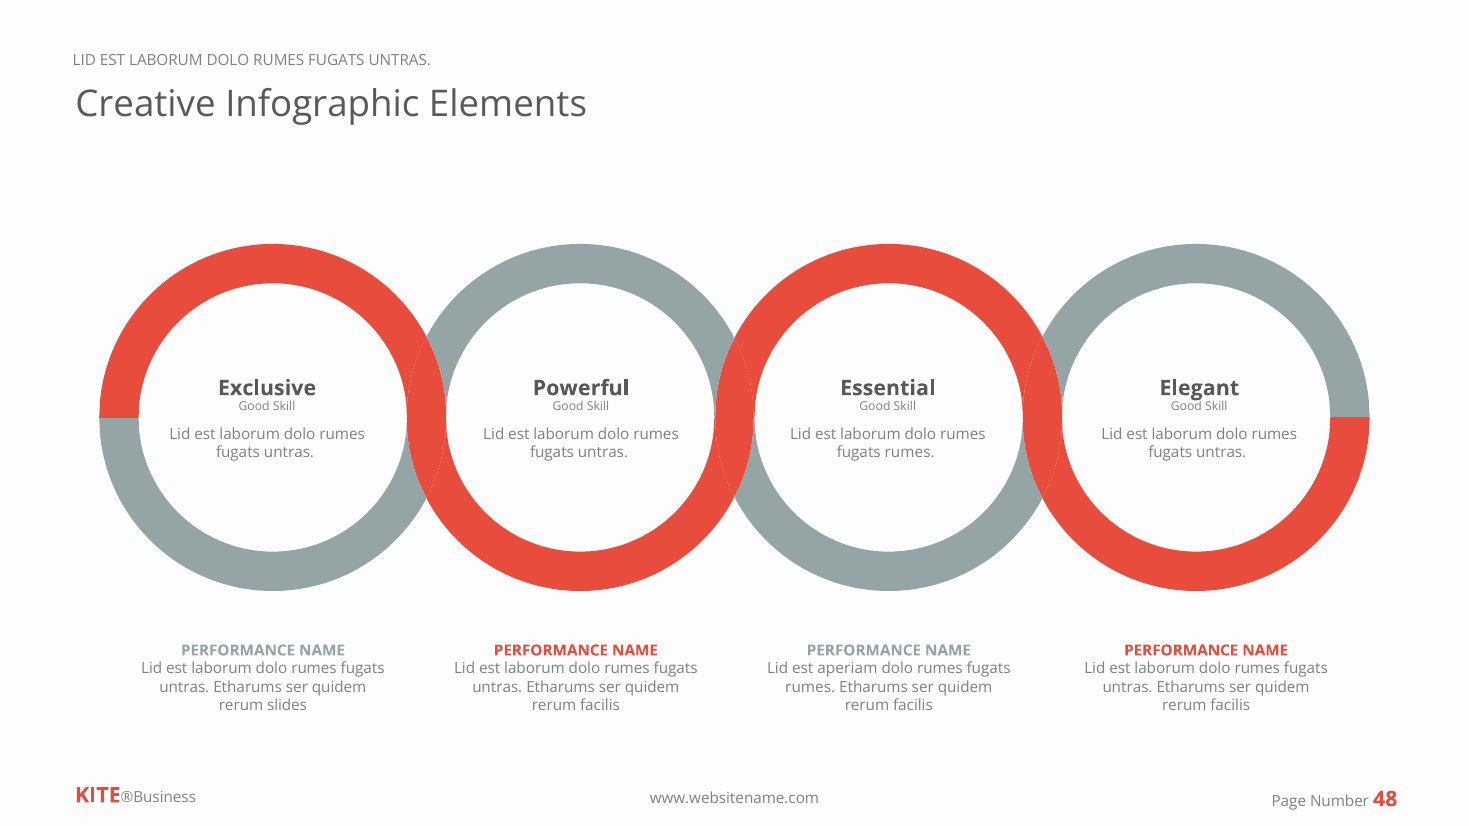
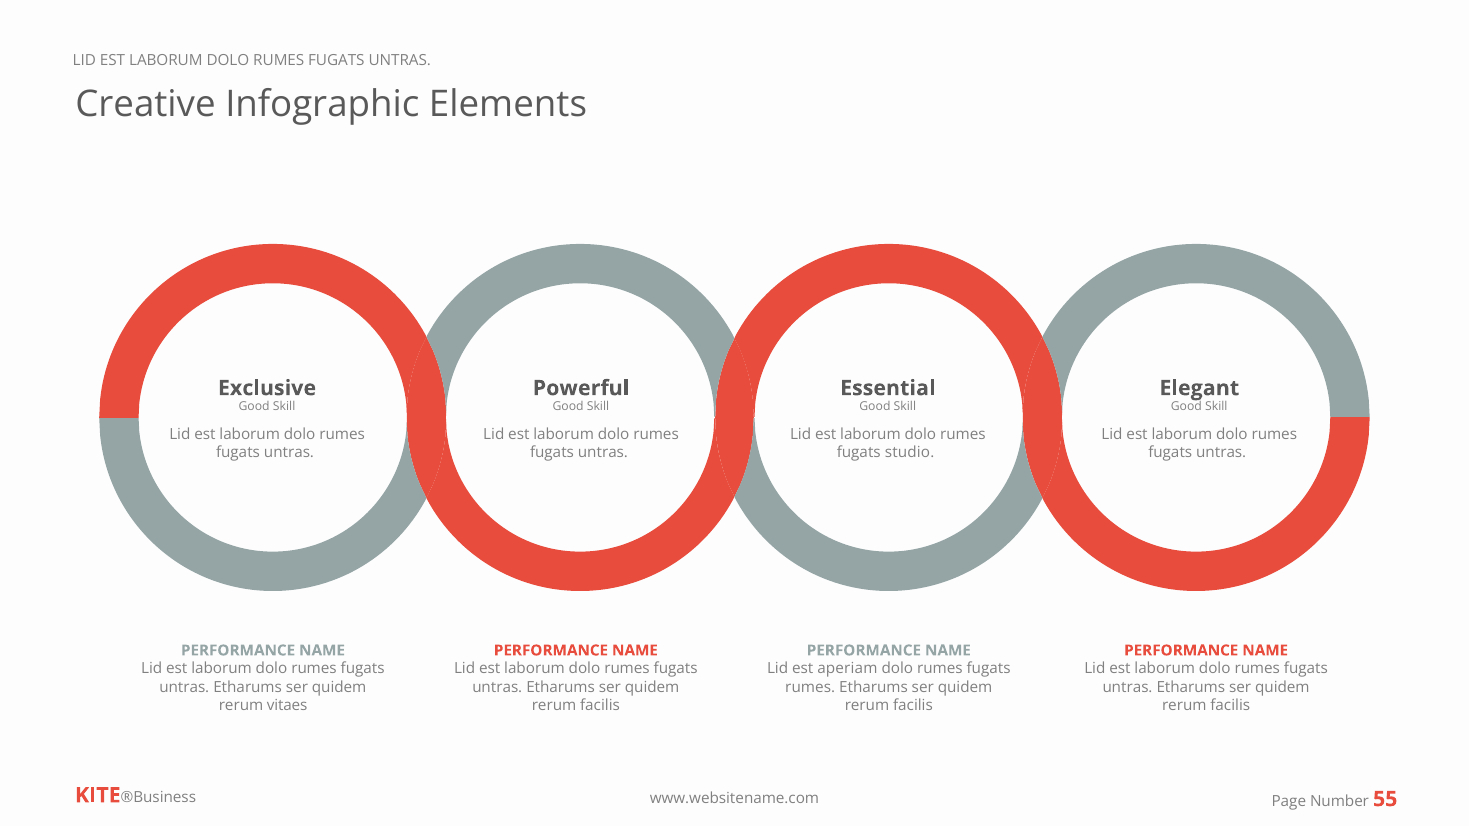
rumes: rumes -> studio (910, 453)
slides: slides -> vitaes (287, 706)
48: 48 -> 55 (1385, 799)
